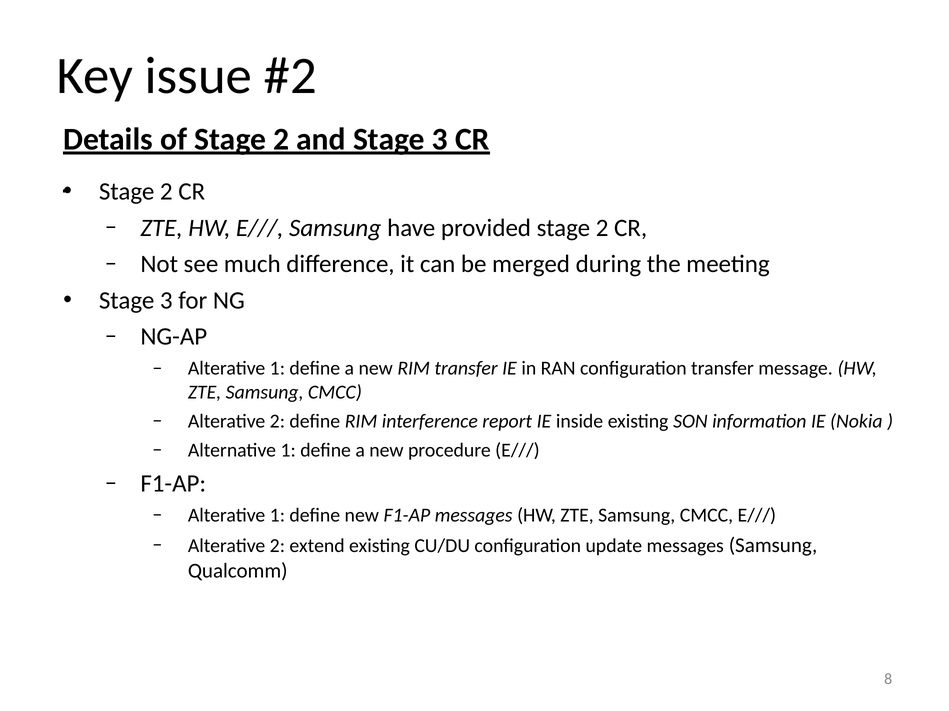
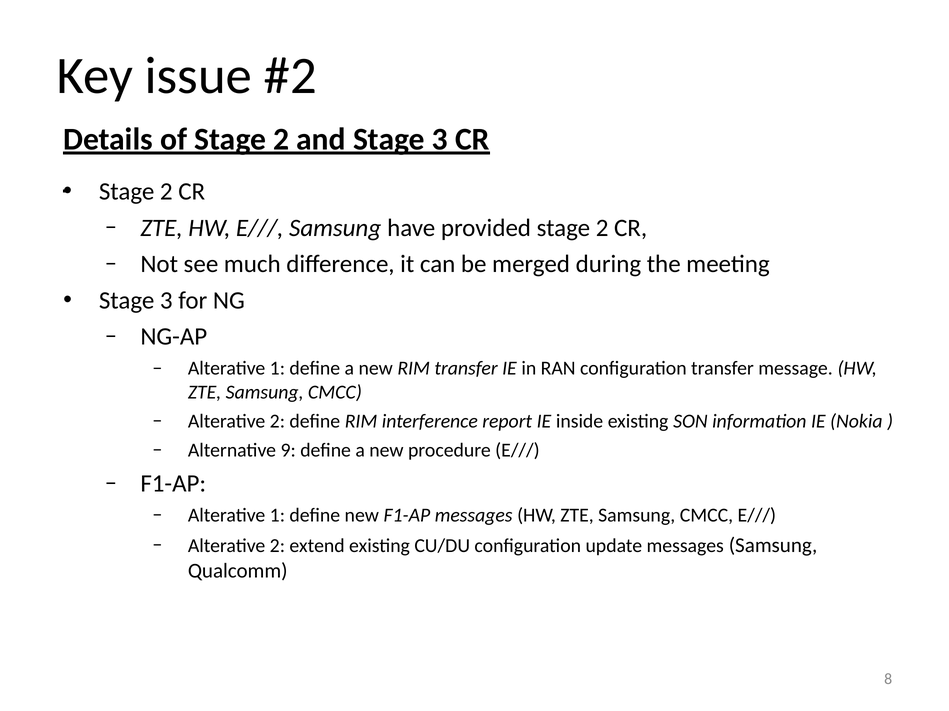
Alternative 1: 1 -> 9 (288, 451)
